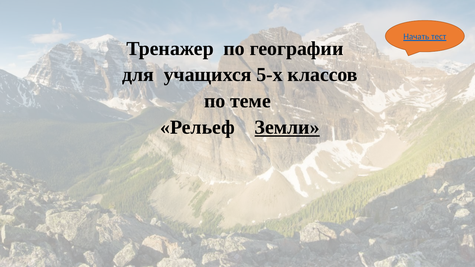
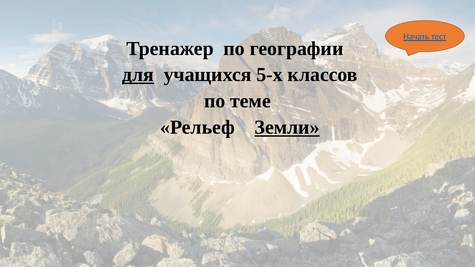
для underline: none -> present (138, 75)
